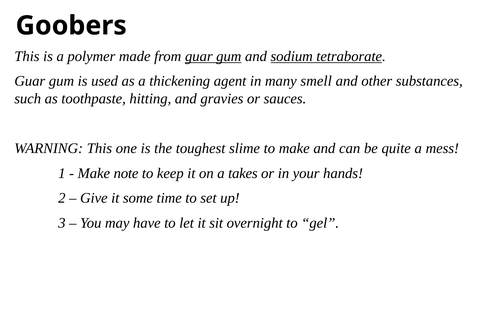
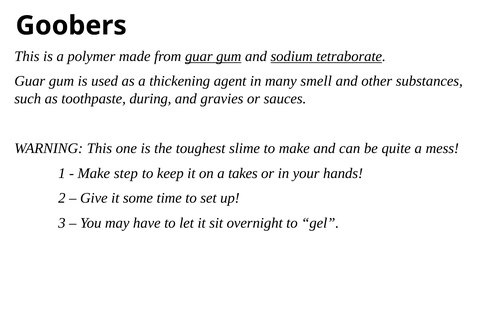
hitting: hitting -> during (150, 99)
note: note -> step (126, 173)
